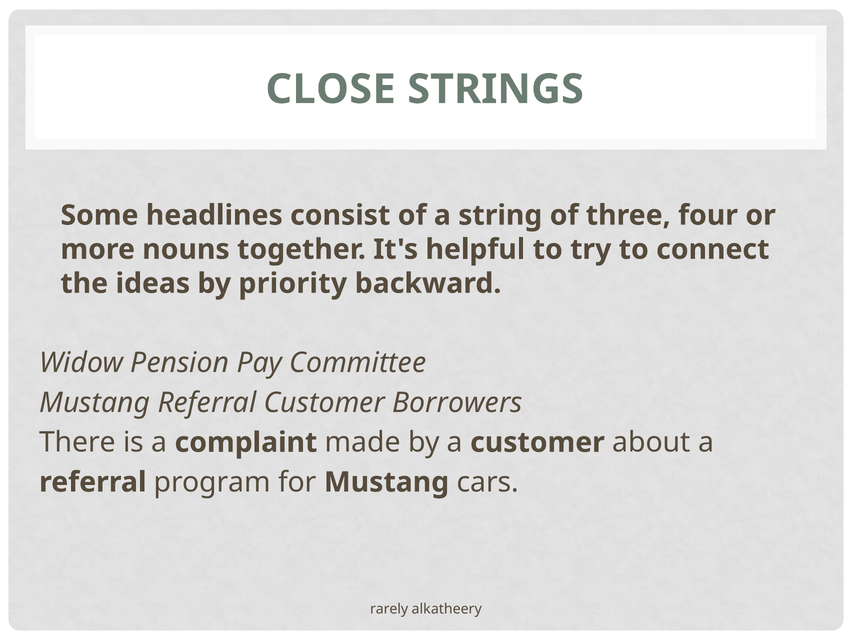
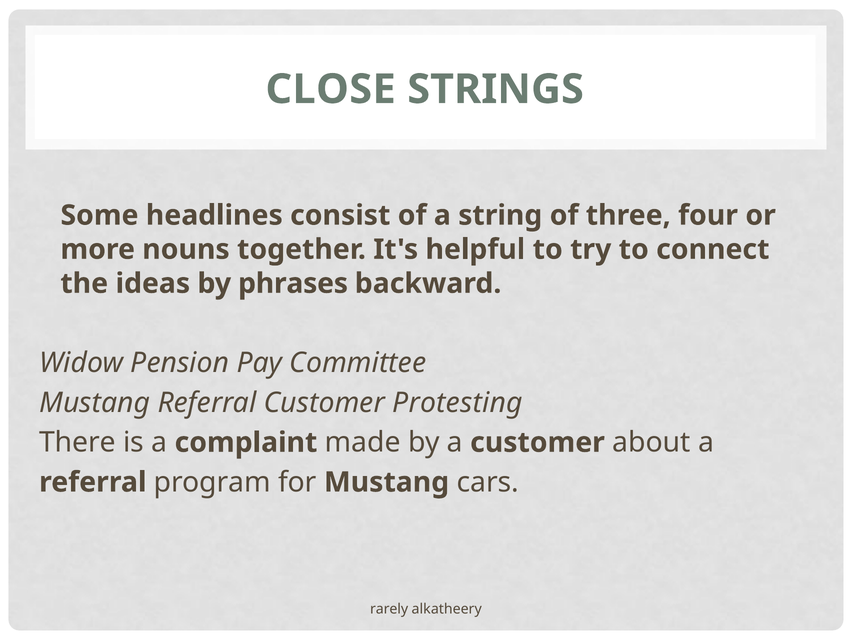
priority: priority -> phrases (293, 283)
Borrowers: Borrowers -> Protesting (457, 403)
